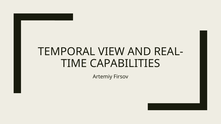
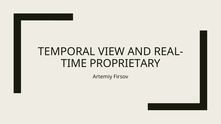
CAPABILITIES: CAPABILITIES -> PROPRIETARY (125, 64)
